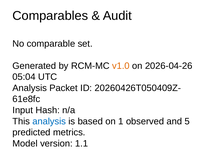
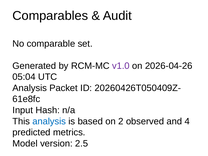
v1.0 colour: orange -> purple (121, 66)
1: 1 -> 2 (121, 121)
5: 5 -> 4 (187, 121)
1.1: 1.1 -> 2.5 (82, 143)
